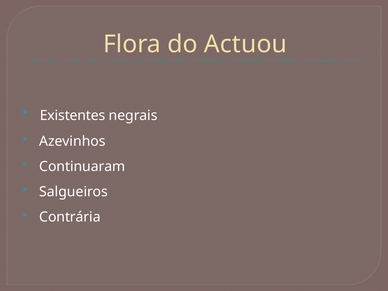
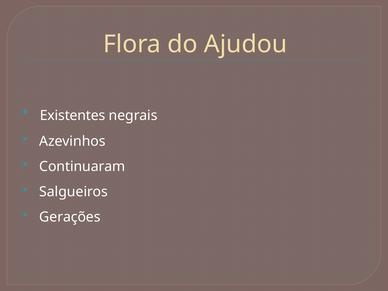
Actuou: Actuou -> Ajudou (246, 44)
Contrária: Contrária -> Gerações (70, 217)
